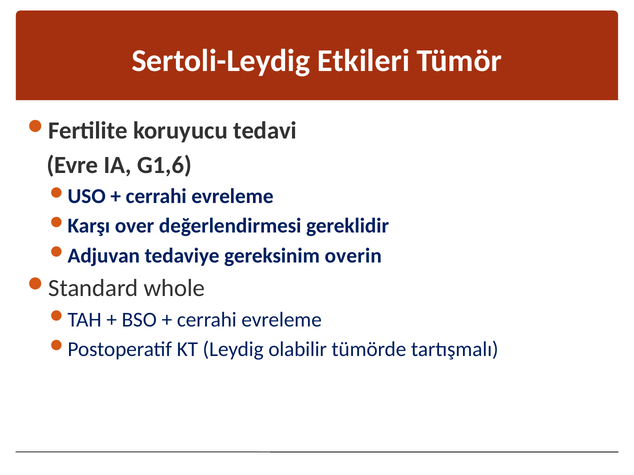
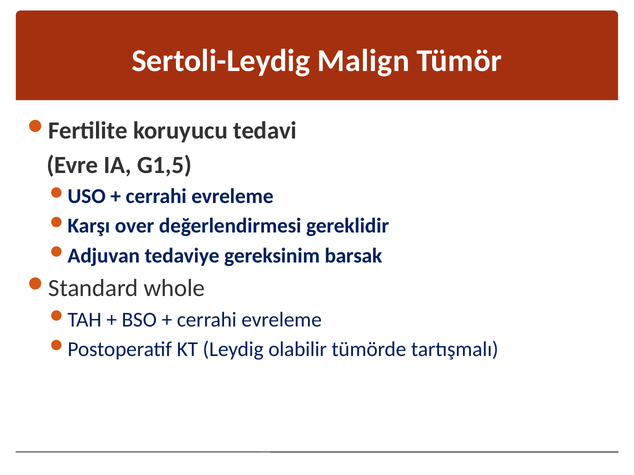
Etkileri: Etkileri -> Malign (363, 61)
G1,6: G1,6 -> G1,5 (165, 165)
overin: overin -> barsak (353, 256)
